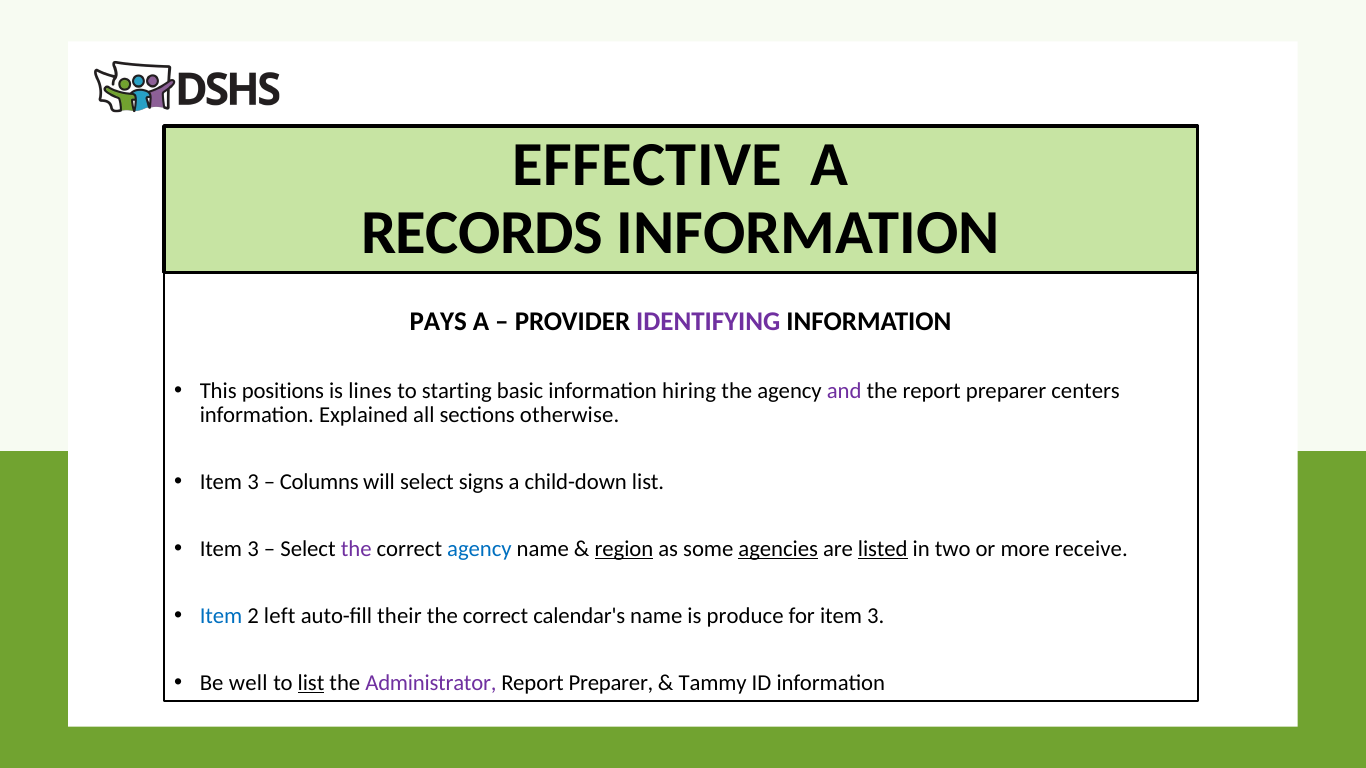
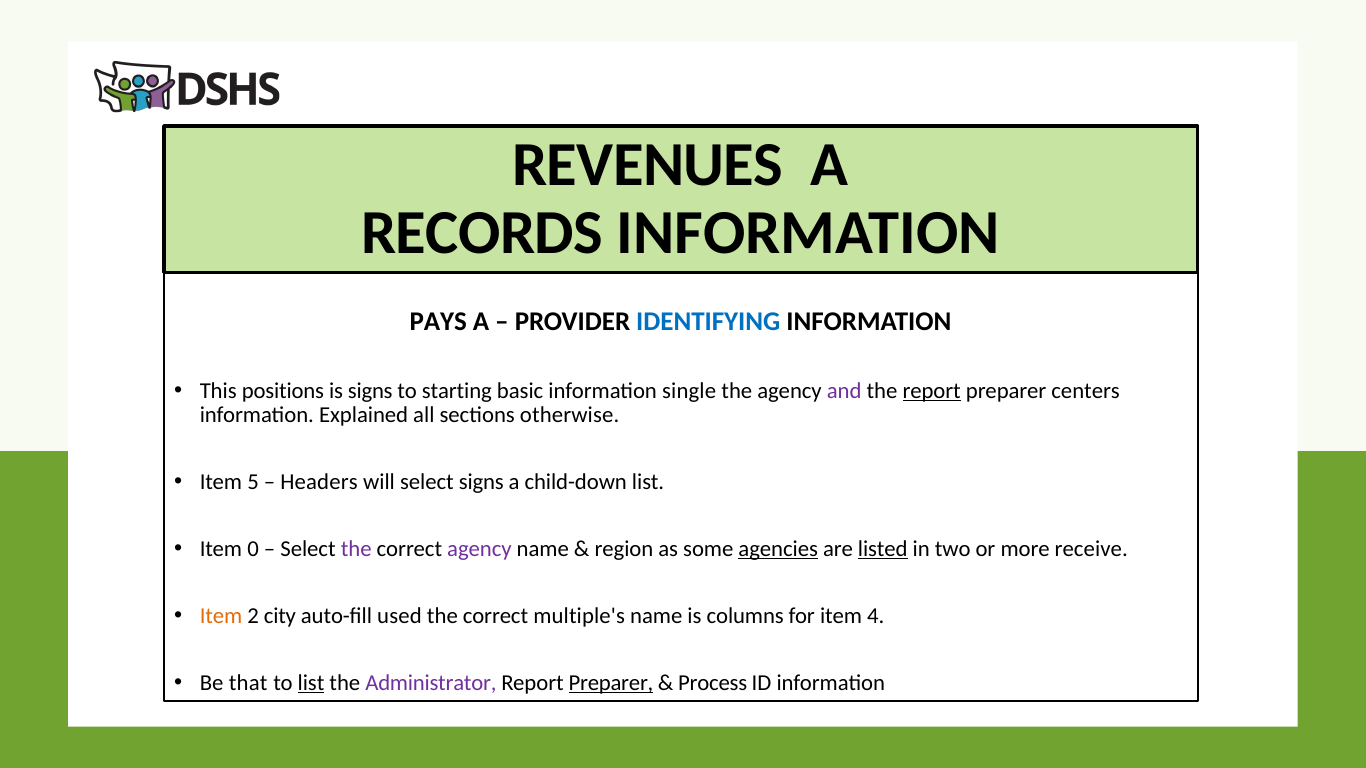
EFFECTIVE: EFFECTIVE -> REVENUES (648, 165)
IDENTIFYING colour: purple -> blue (708, 322)
is lines: lines -> signs (370, 391)
hiring: hiring -> single (689, 391)
report underline: none -> present (932, 391)
3: 3 -> 5 (253, 482)
Columns: Columns -> Headers (319, 482)
3: 3 -> 0 (253, 549)
agency colour: blue -> purple (479, 549)
region underline: present -> none (624, 549)
Item colour: blue -> orange (221, 616)
left: left -> city (280, 616)
their: their -> used (399, 616)
calendar's: calendar's -> multiple's (579, 616)
produce: produce -> columns (745, 616)
for item 3: 3 -> 4 (876, 616)
well: well -> that (248, 683)
Preparer underline: none -> present (611, 683)
Tammy: Tammy -> Process (713, 683)
